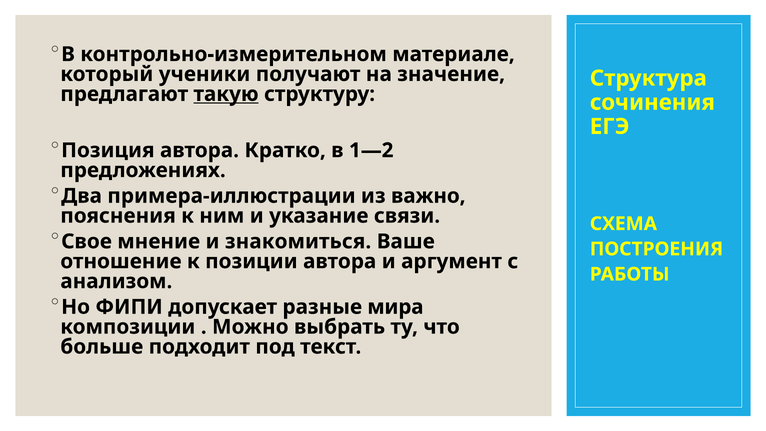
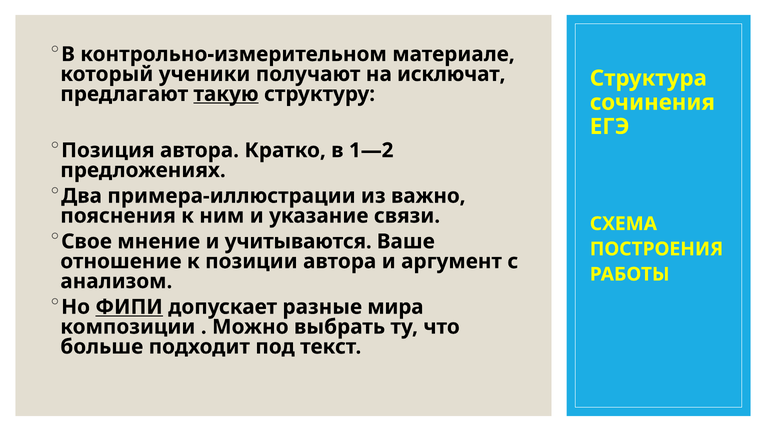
значение: значение -> исключат (451, 74)
знакомиться: знакомиться -> учитываются (298, 241)
ФИПИ underline: none -> present (129, 307)
